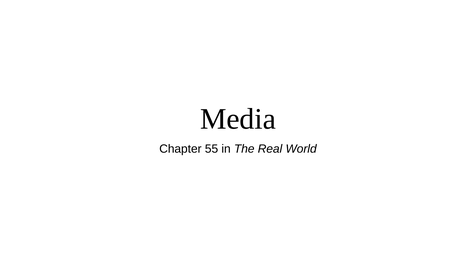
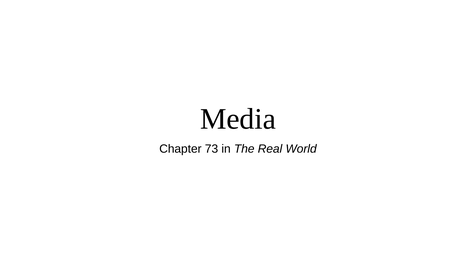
55: 55 -> 73 (212, 149)
